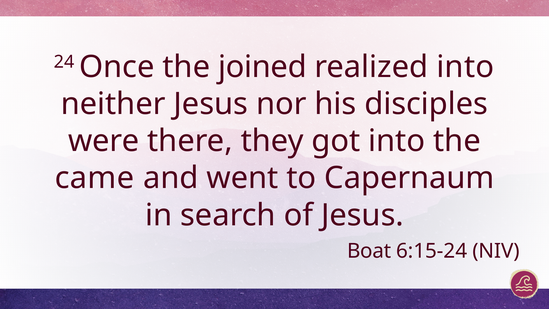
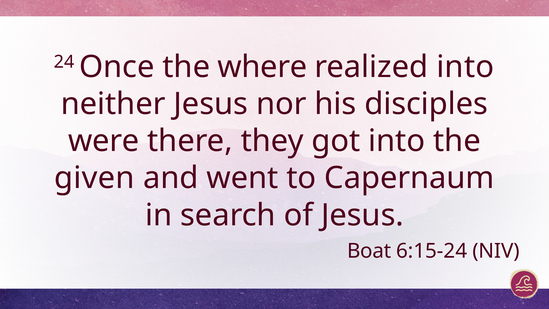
joined: joined -> where (262, 67)
came: came -> given (94, 178)
